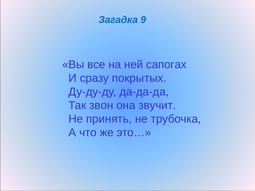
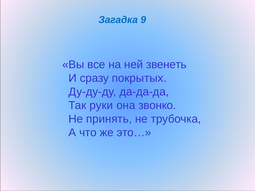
сапогах: сапогах -> звенеть (166, 65)
звон: звон -> руки (101, 105)
звучит: звучит -> звонко (157, 105)
